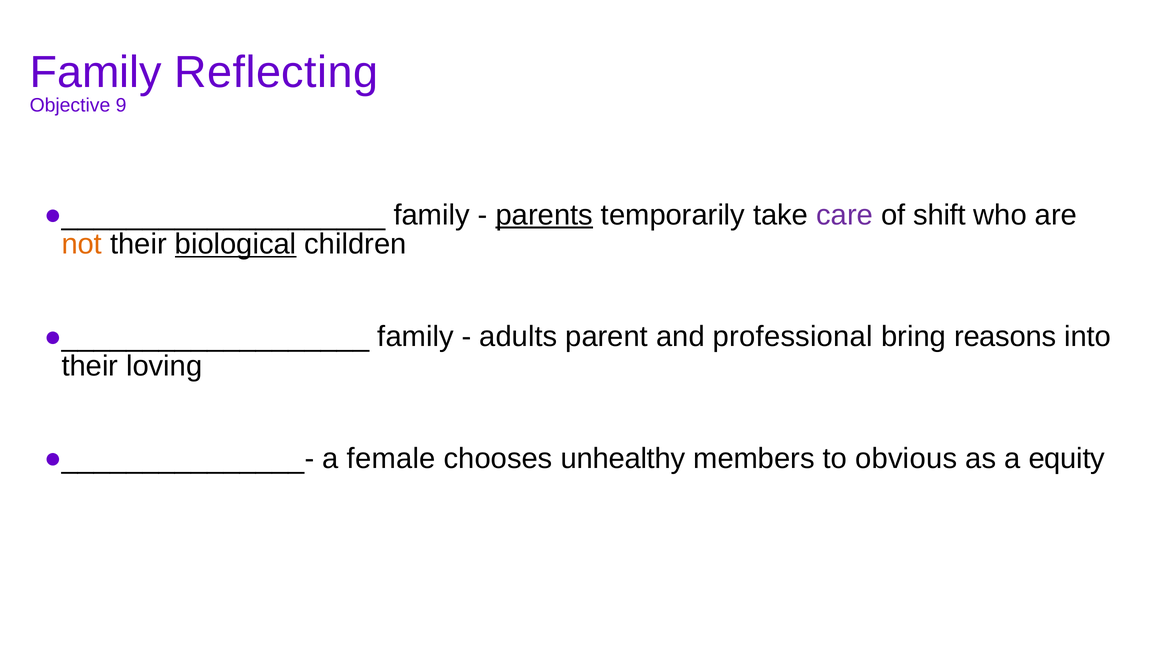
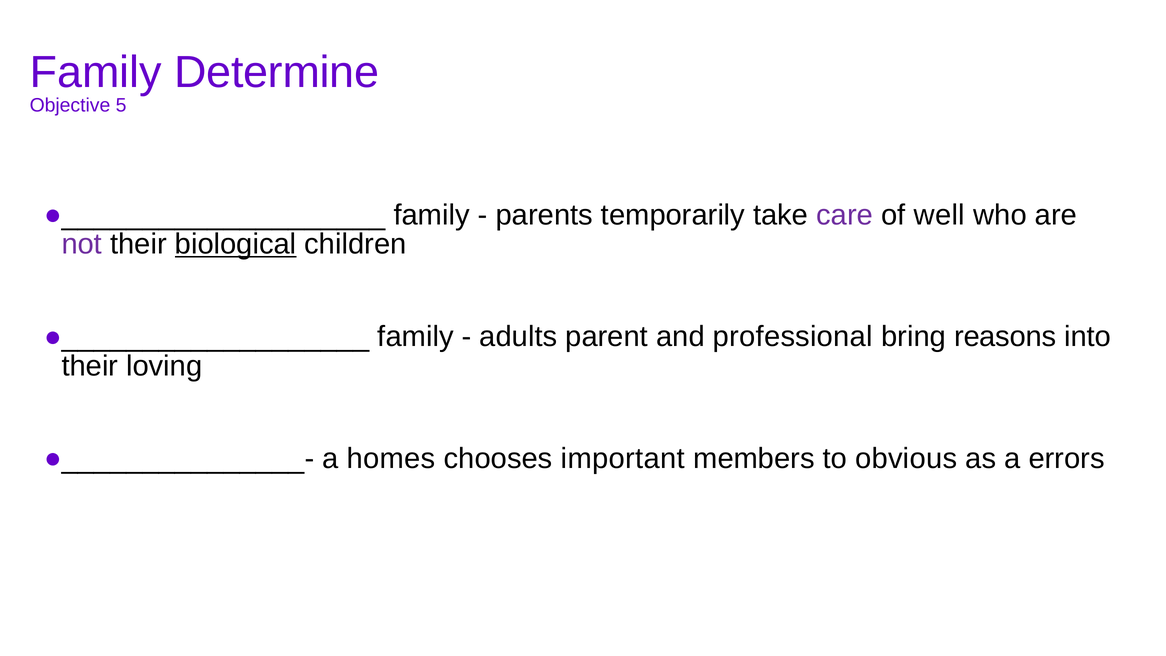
Reflecting: Reflecting -> Determine (277, 72)
9: 9 -> 5 (121, 105)
parents underline: present -> none (544, 215)
shift: shift -> well (939, 215)
not colour: orange -> purple (82, 244)
female: female -> homes (391, 458)
unhealthy: unhealthy -> important (623, 458)
equity: equity -> errors (1067, 458)
